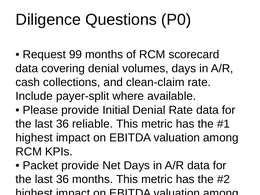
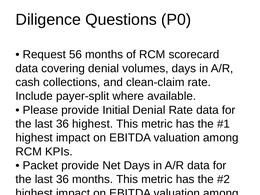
99: 99 -> 56 (75, 55)
36 reliable: reliable -> highest (93, 124)
